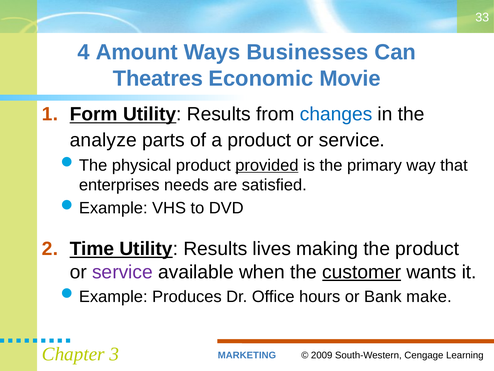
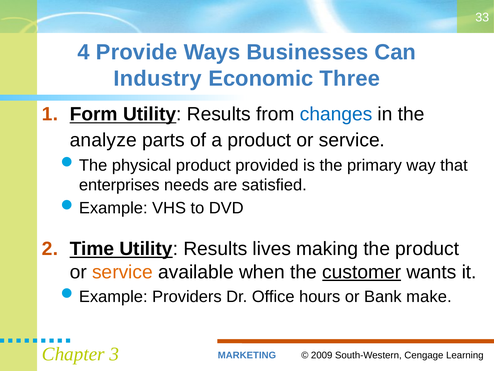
Amount: Amount -> Provide (137, 52)
Theatres: Theatres -> Industry (158, 79)
Movie: Movie -> Three (350, 79)
provided underline: present -> none (267, 165)
service colour: purple -> orange (122, 272)
Produces: Produces -> Providers (187, 296)
